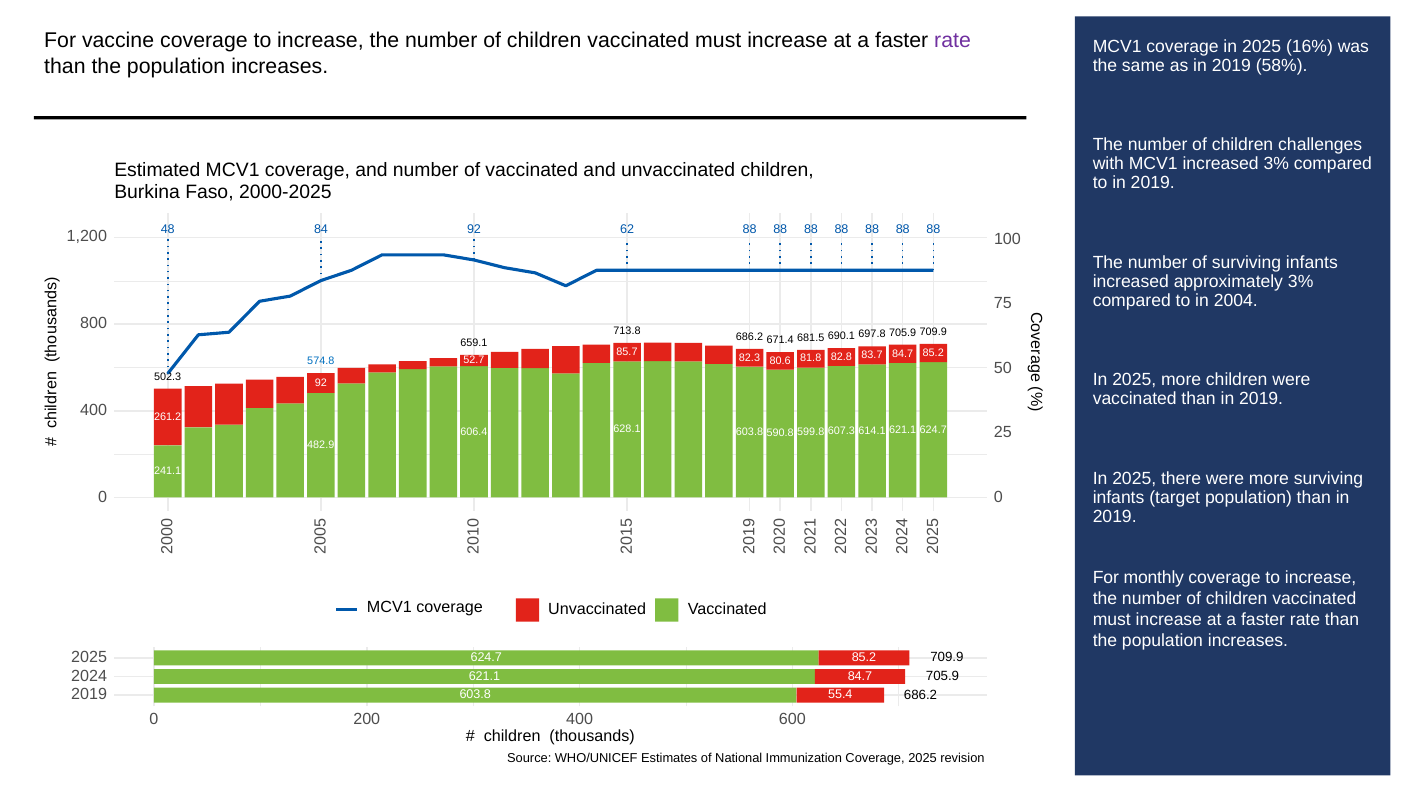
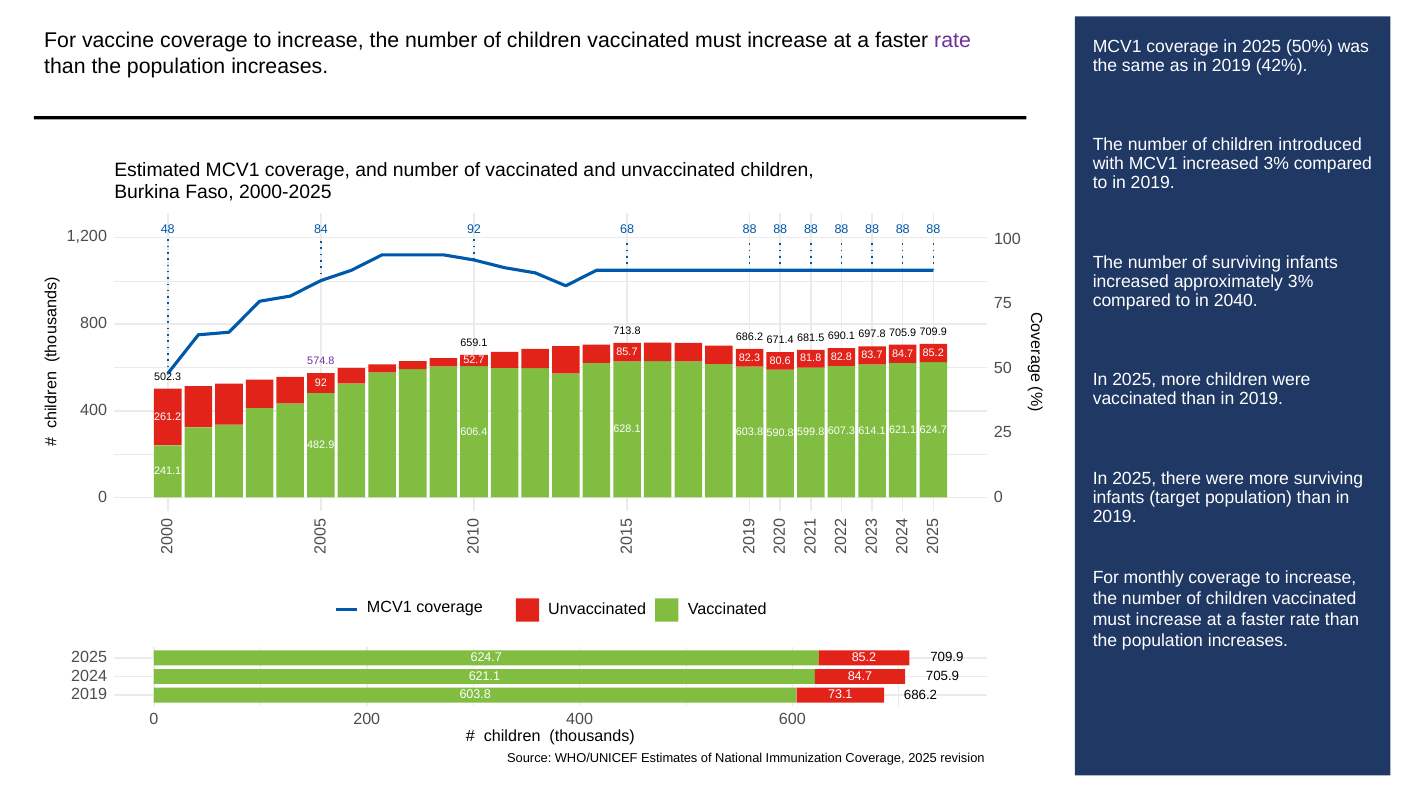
16%: 16% -> 50% (1309, 46)
58%: 58% -> 42% (1282, 65)
challenges: challenges -> introduced (1320, 145)
62: 62 -> 68 (627, 229)
2004: 2004 -> 2040 (1236, 300)
574.8 colour: blue -> purple (321, 361)
55.4: 55.4 -> 73.1 (840, 695)
